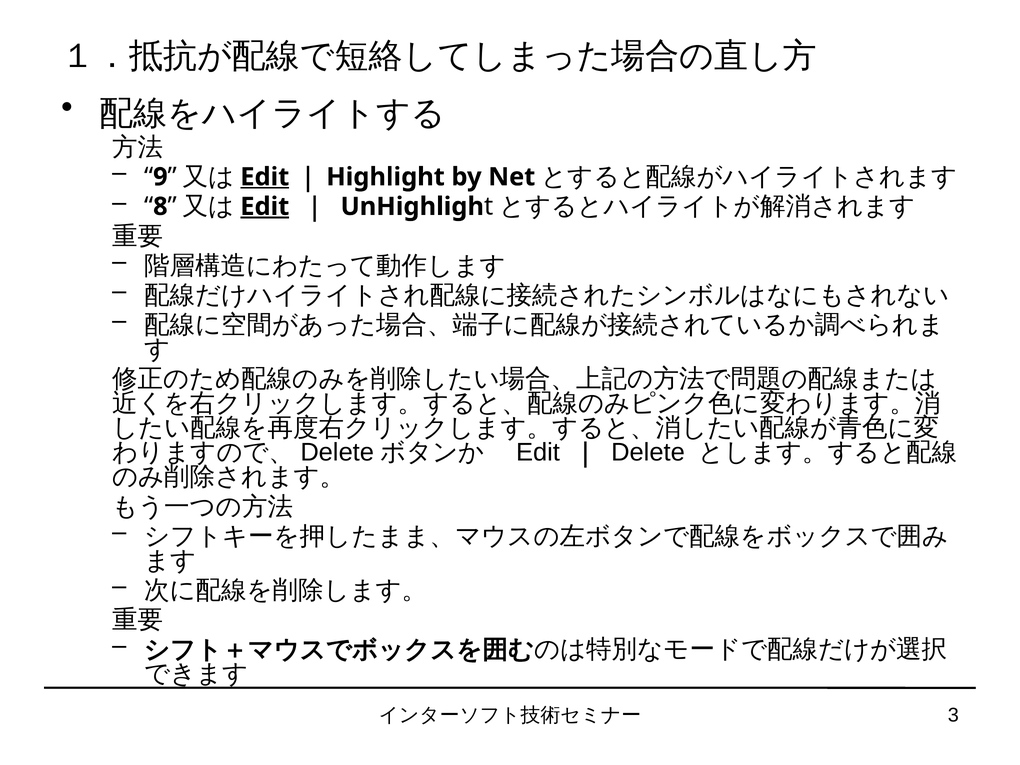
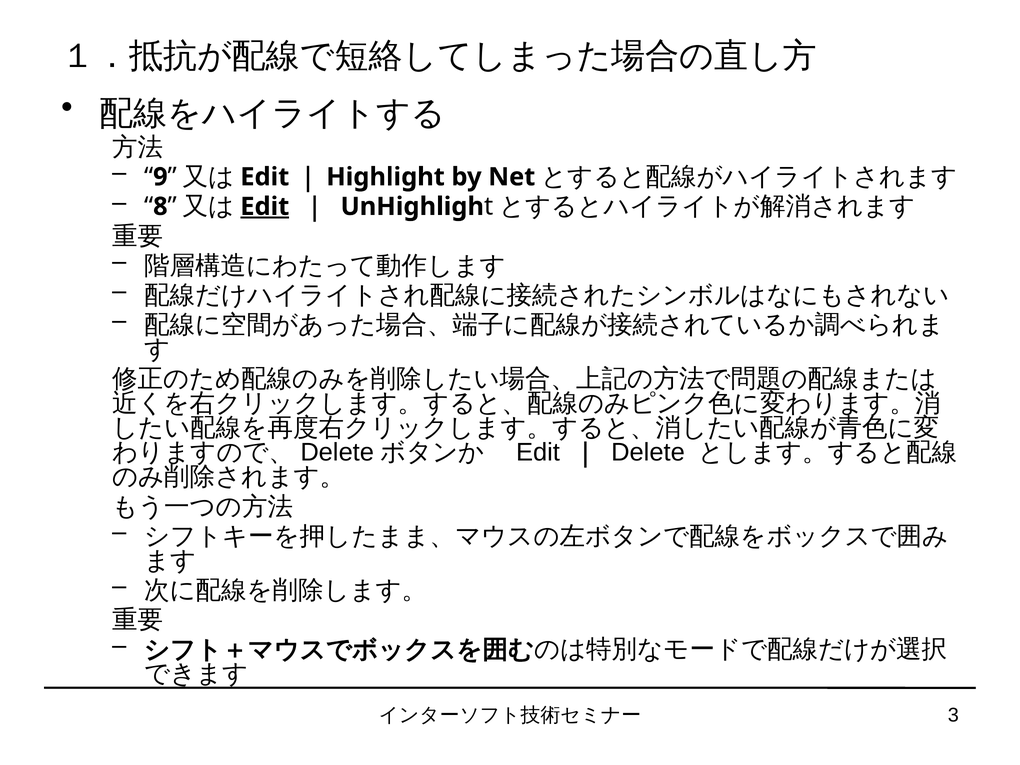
Edit underline: present -> none (265, 177)
